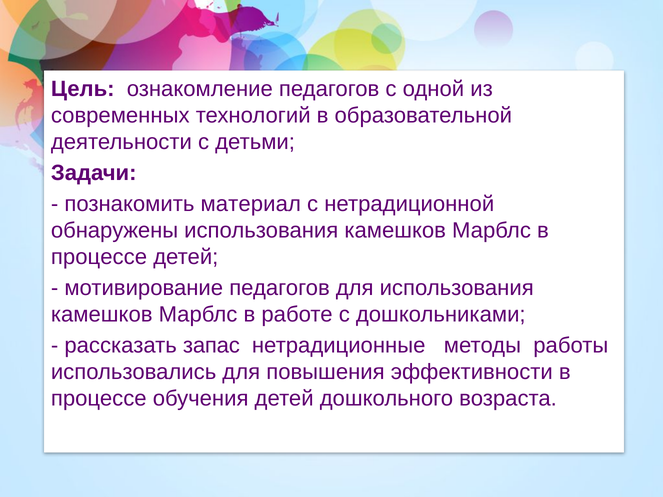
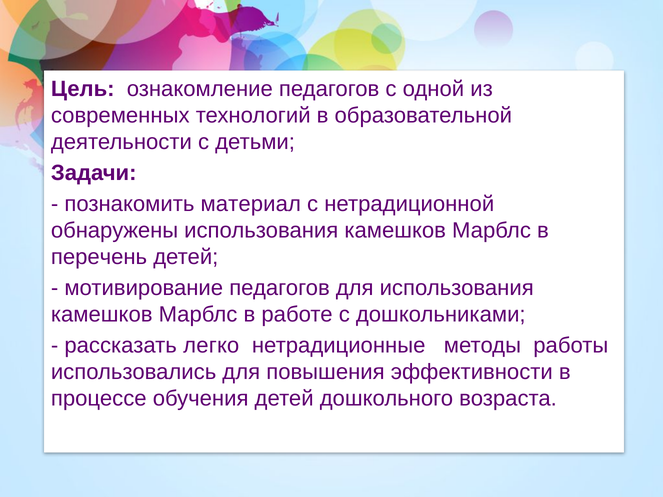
процессе: процессе -> перечень (99, 257)
запас: запас -> легко (211, 346)
